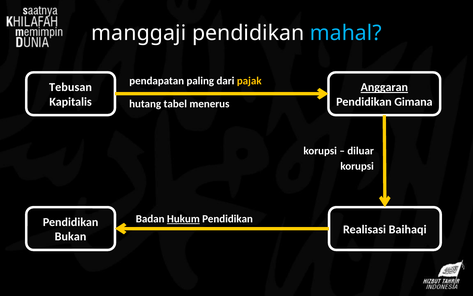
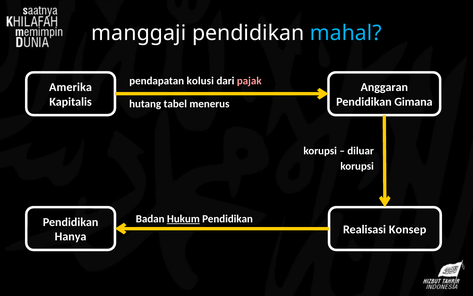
paling: paling -> kolusi (200, 81)
pajak colour: yellow -> pink (249, 81)
Tebusan: Tebusan -> Amerika (71, 87)
Anggaran underline: present -> none (384, 87)
Baihaqi: Baihaqi -> Konsep (408, 229)
Bukan: Bukan -> Hanya (71, 236)
